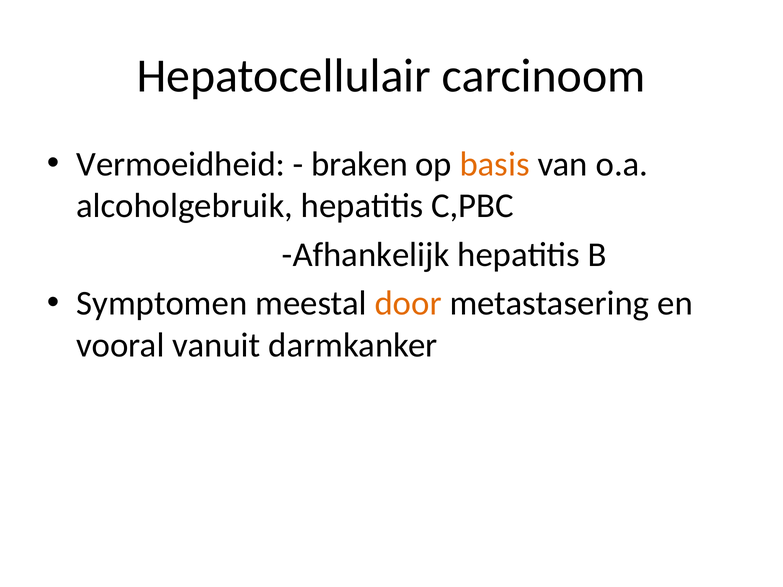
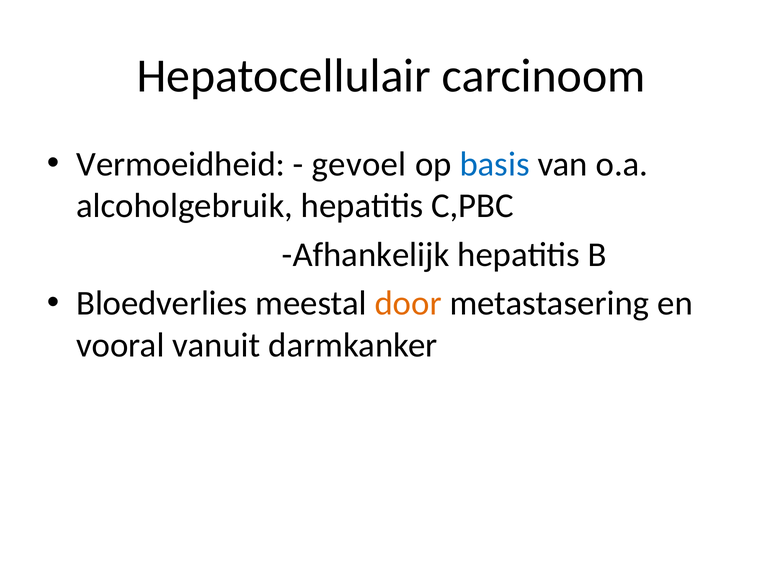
braken: braken -> gevoel (359, 164)
basis colour: orange -> blue (495, 164)
Symptomen: Symptomen -> Bloedverlies (162, 304)
